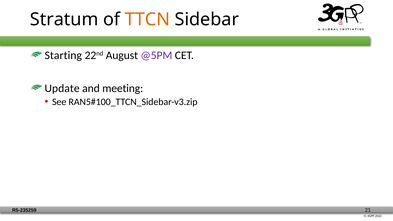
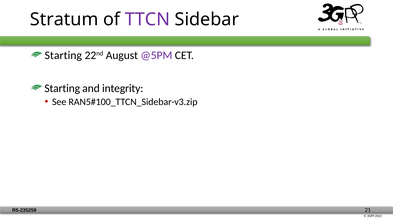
TTCN colour: orange -> purple (147, 20)
Update: Update -> Starting (62, 88)
meeting: meeting -> integrity (123, 88)
